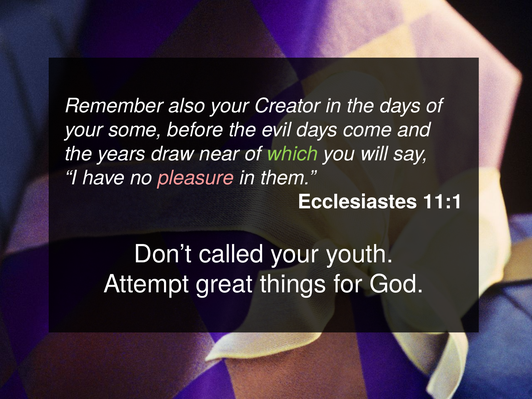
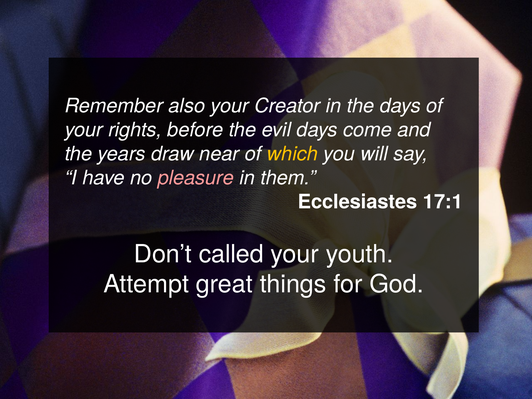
some: some -> rights (135, 130)
which colour: light green -> yellow (292, 154)
11:1: 11:1 -> 17:1 (443, 202)
